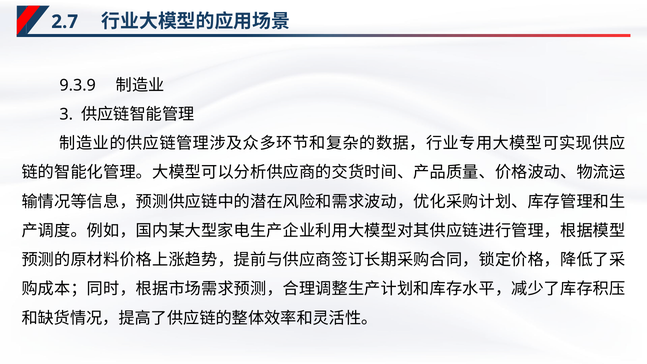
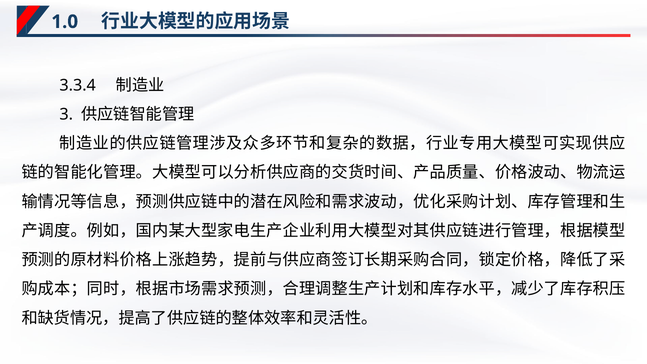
2.7: 2.7 -> 1.0 (65, 22)
9.3.9: 9.3.9 -> 3.3.4 (78, 85)
